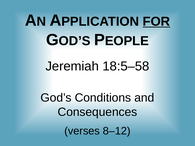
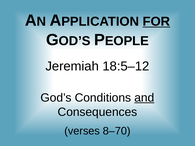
18:5–58: 18:5–58 -> 18:5–12 (126, 66)
and underline: none -> present (144, 98)
8–12: 8–12 -> 8–70 (117, 131)
